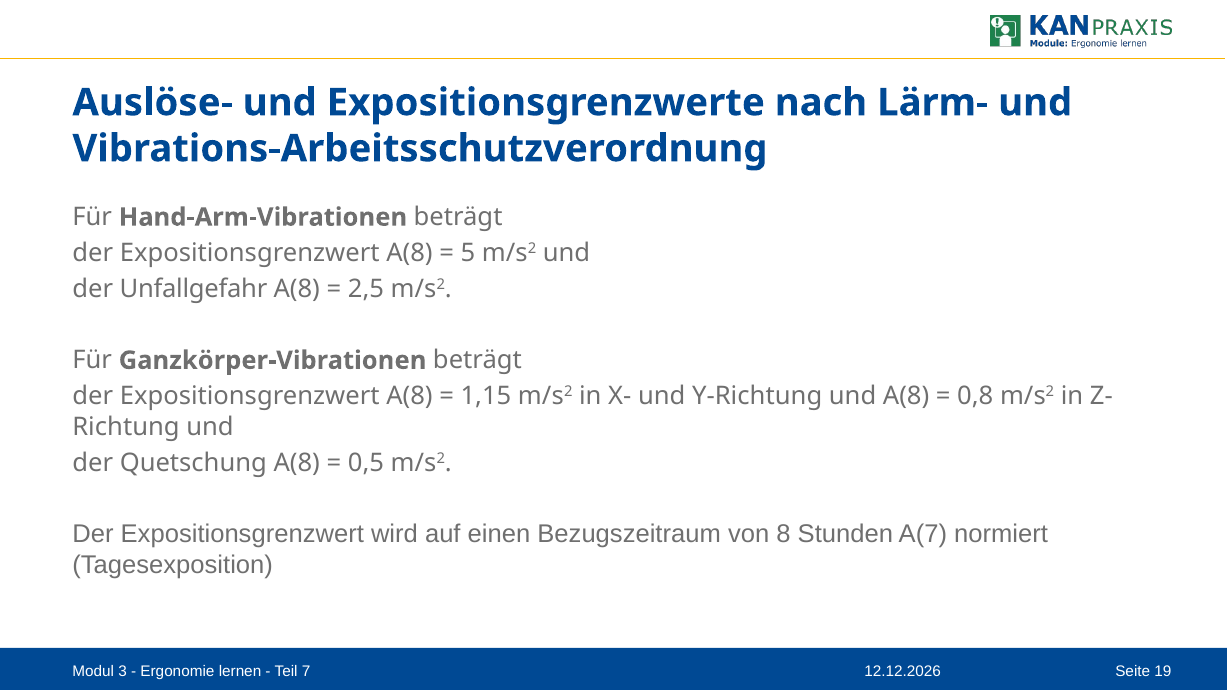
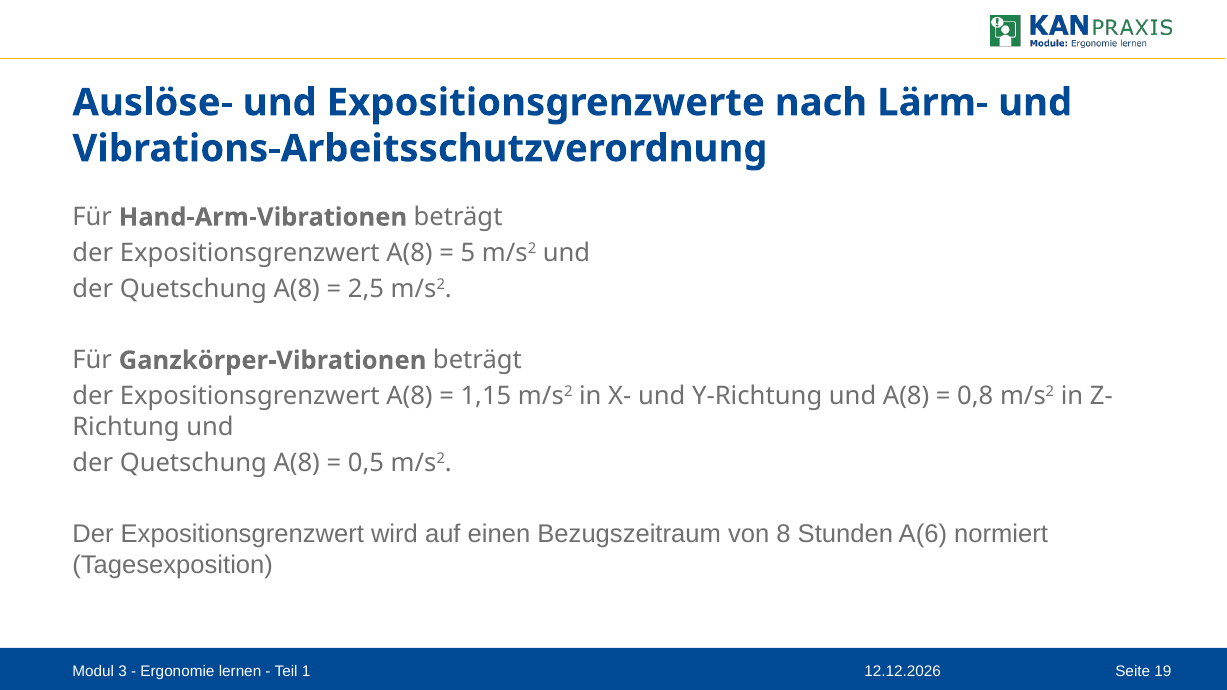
Unfallgefahr: Unfallgefahr -> Quetschung (193, 289)
A(7: A(7 -> A(6 (923, 534)
7: 7 -> 1 (306, 672)
